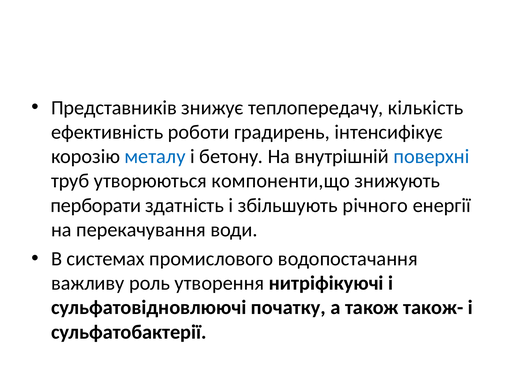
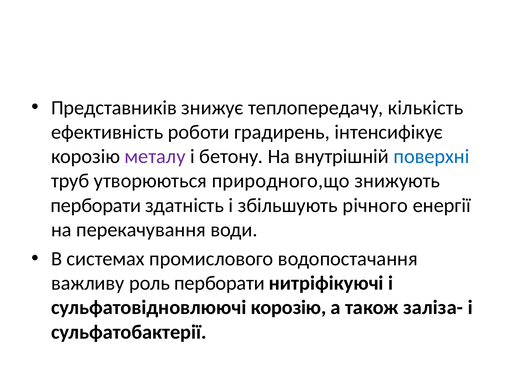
металу colour: blue -> purple (155, 157)
компоненти,що: компоненти,що -> природного,що (281, 181)
роль утворення: утворення -> перборати (220, 283)
сульфатовідновлюючі початку: початку -> корозію (288, 308)
також-: також- -> заліза- (433, 308)
